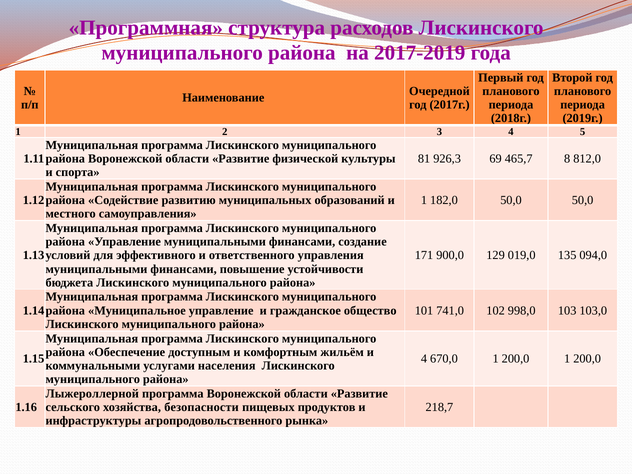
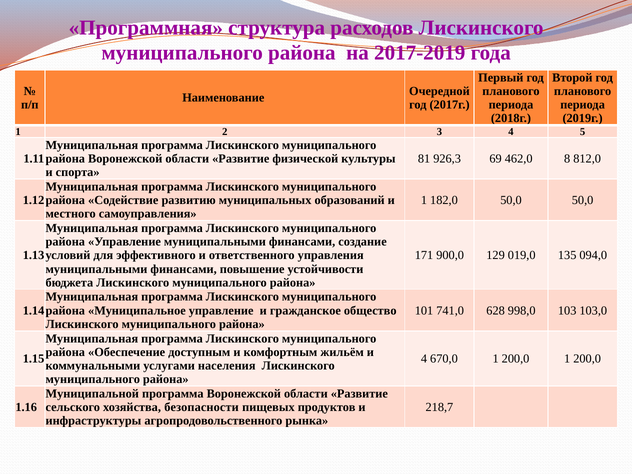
465,7: 465,7 -> 462,0 (519, 159)
102: 102 -> 628 (496, 311)
Лыжероллерной: Лыжероллерной -> Муниципальной (92, 394)
